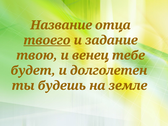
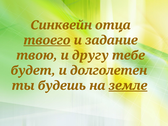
Название: Название -> Синквейн (61, 25)
венец: венец -> другу (90, 55)
земле underline: none -> present (128, 86)
